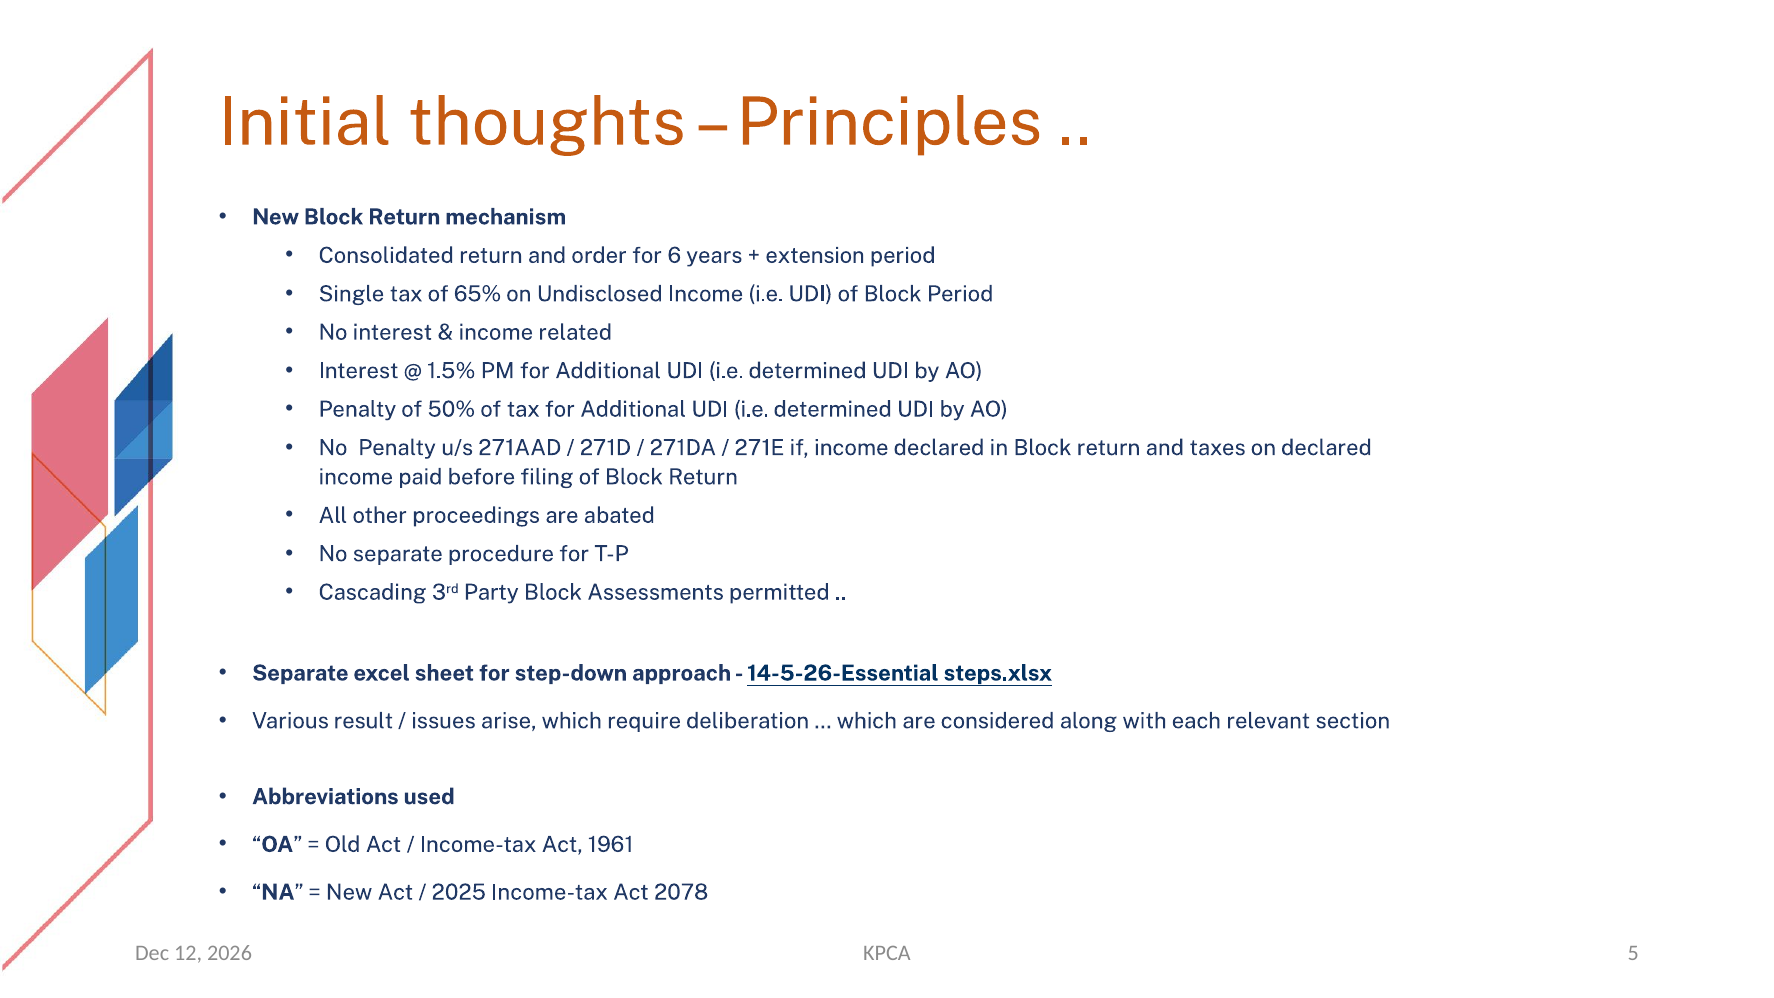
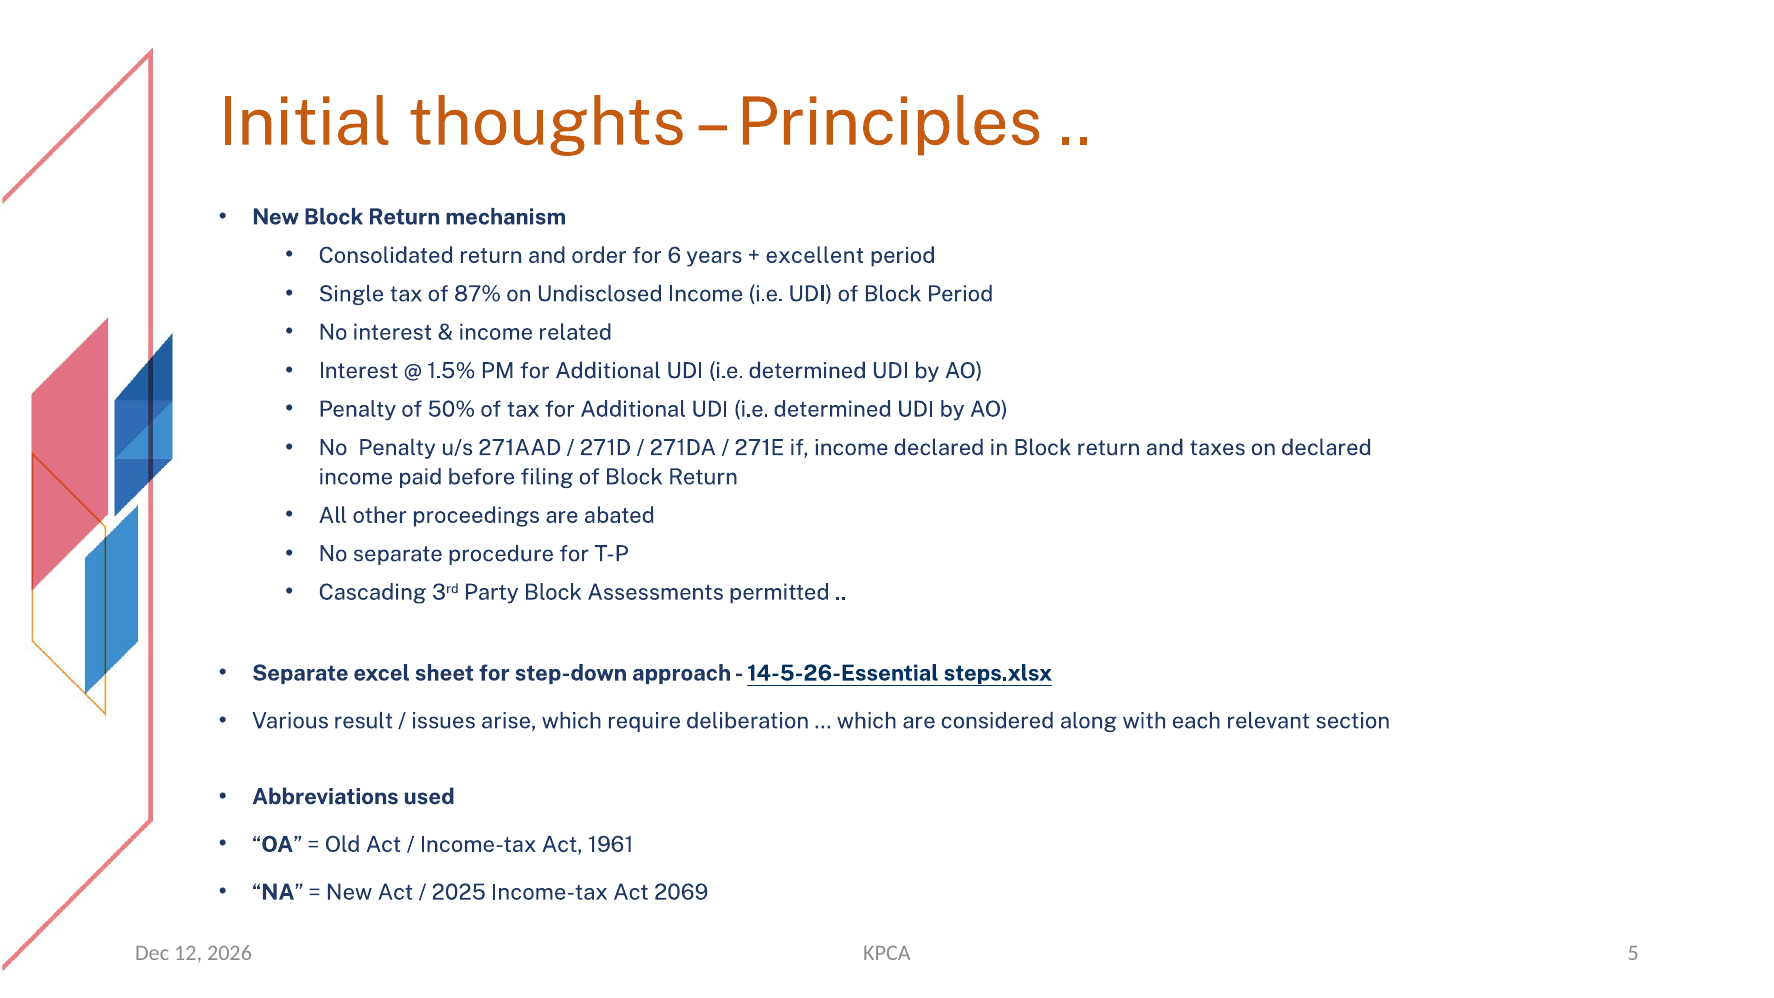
extension: extension -> excellent (815, 255)
65%: 65% -> 87% (478, 294)
2078: 2078 -> 2069 (681, 892)
